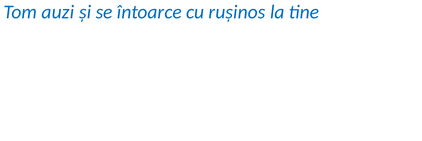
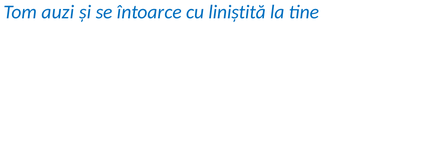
rușinos: rușinos -> liniștită (237, 12)
